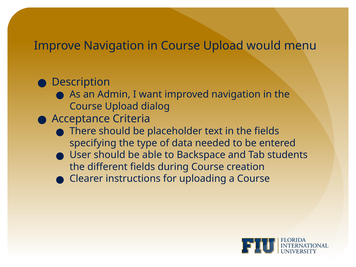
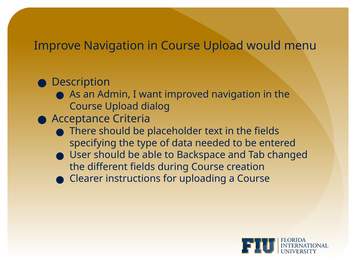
students: students -> changed (287, 155)
